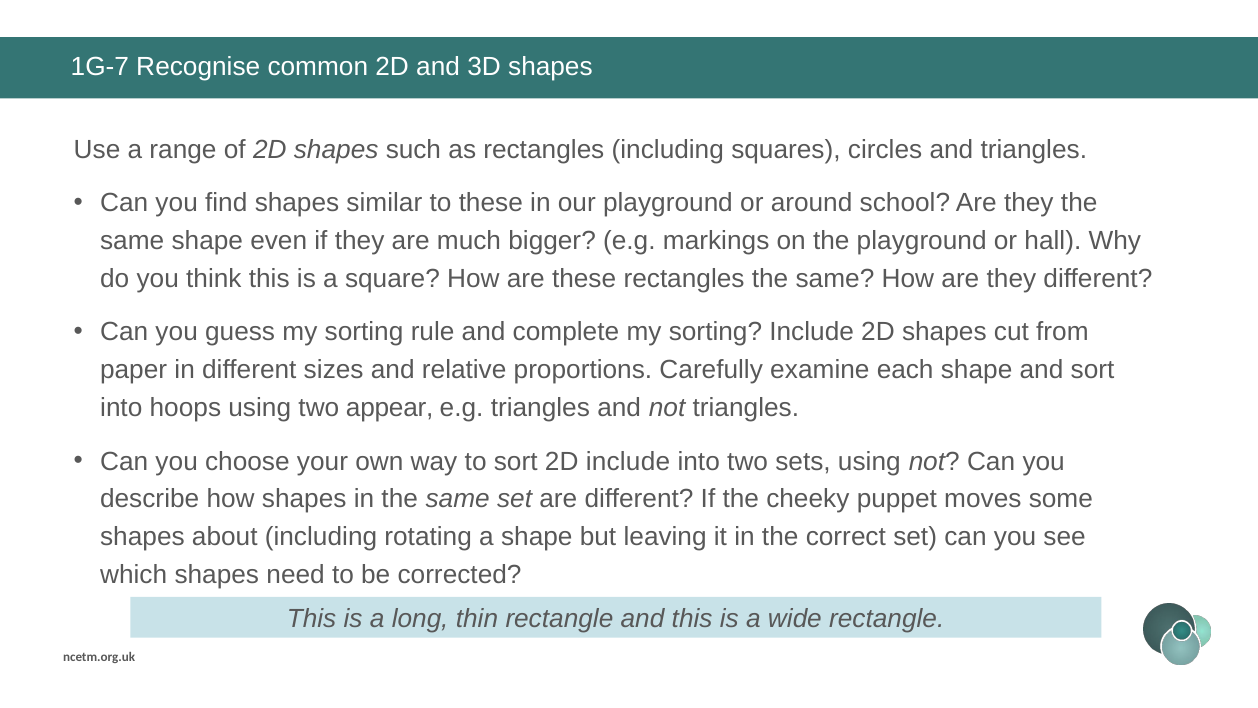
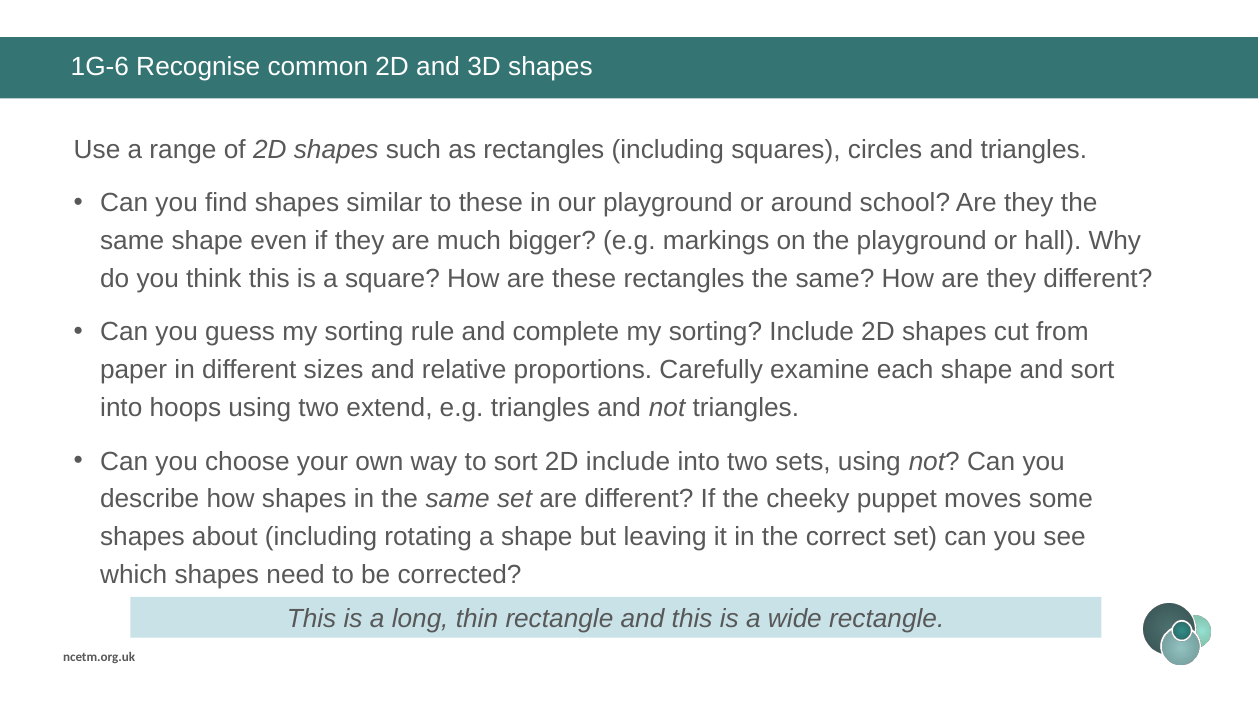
1G-7: 1G-7 -> 1G-6 (100, 67)
appear: appear -> extend (390, 408)
